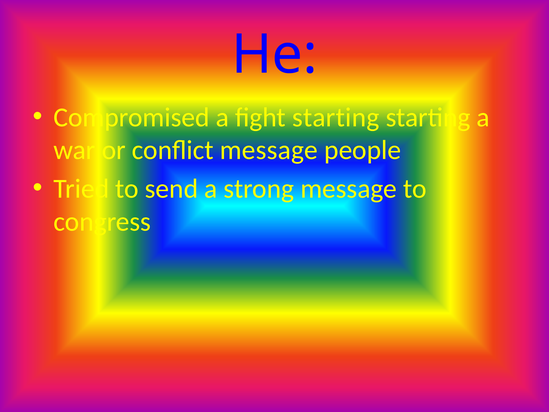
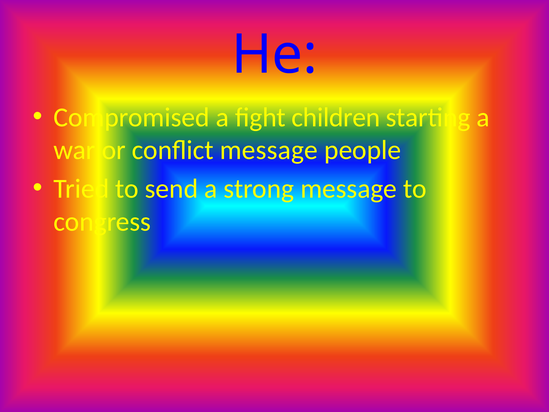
fight starting: starting -> children (336, 117)
